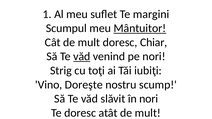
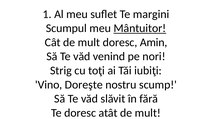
Chiar: Chiar -> Amin (154, 42)
văd underline: present -> none (82, 57)
în nori: nori -> fără (149, 99)
